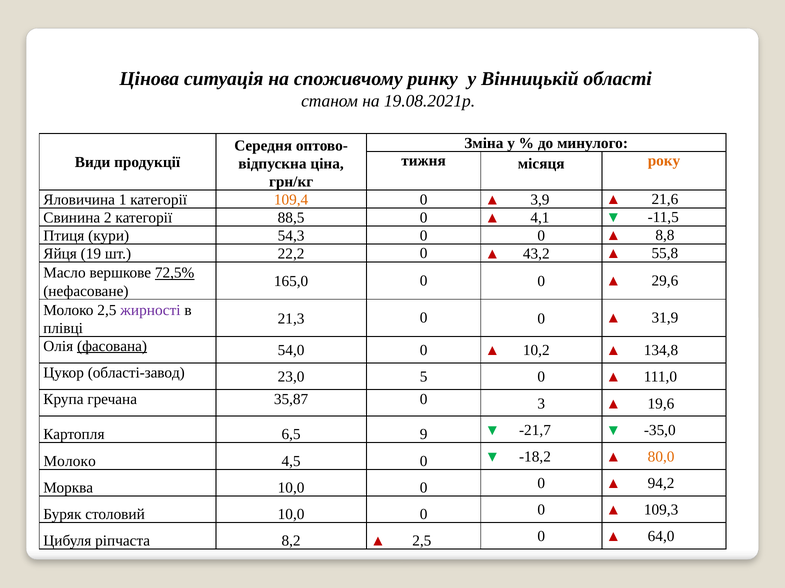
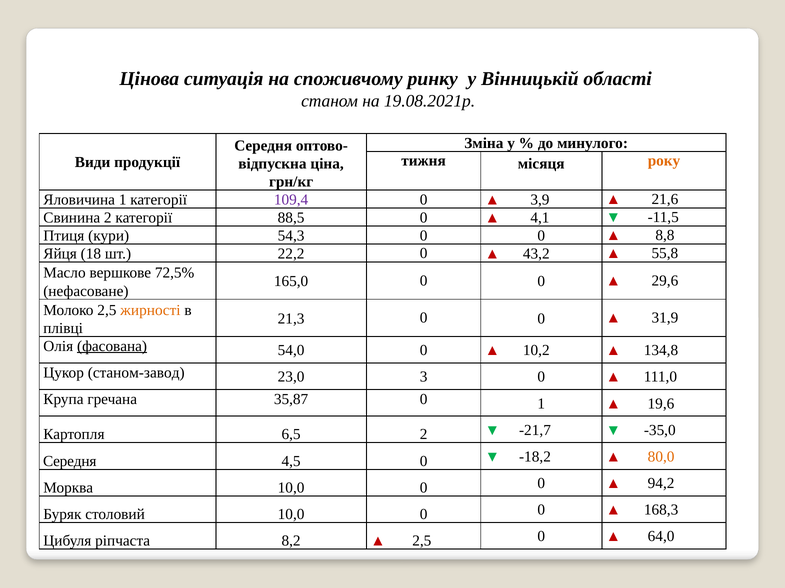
109,4 colour: orange -> purple (291, 200)
19: 19 -> 18 (91, 254)
72,5% underline: present -> none (175, 273)
жирності colour: purple -> orange (150, 310)
області-завод: області-завод -> станом-завод (136, 373)
5: 5 -> 3 (424, 377)
0 3: 3 -> 1 (541, 404)
6,5 9: 9 -> 2 (424, 435)
Молоко: Молоко -> Середня (70, 462)
109,3: 109,3 -> 168,3 (661, 510)
